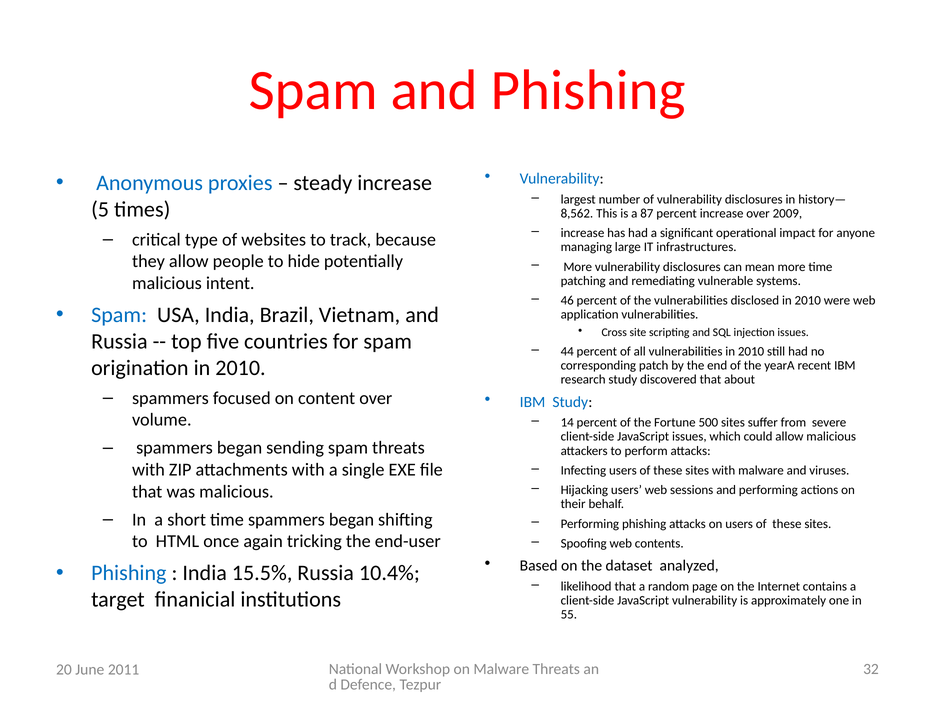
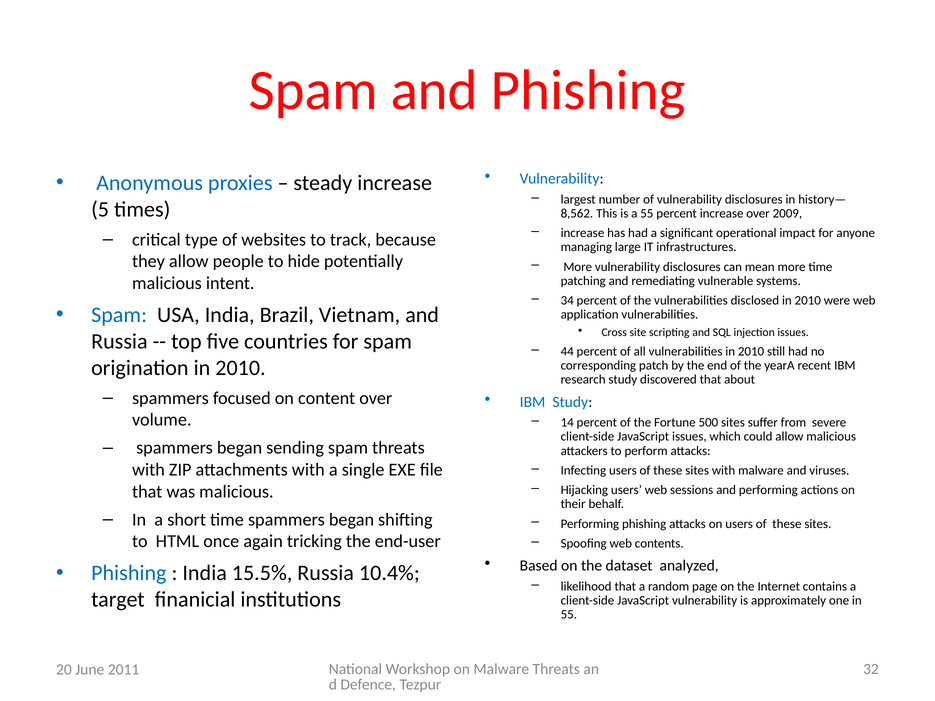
a 87: 87 -> 55 (647, 213)
46: 46 -> 34 (567, 301)
